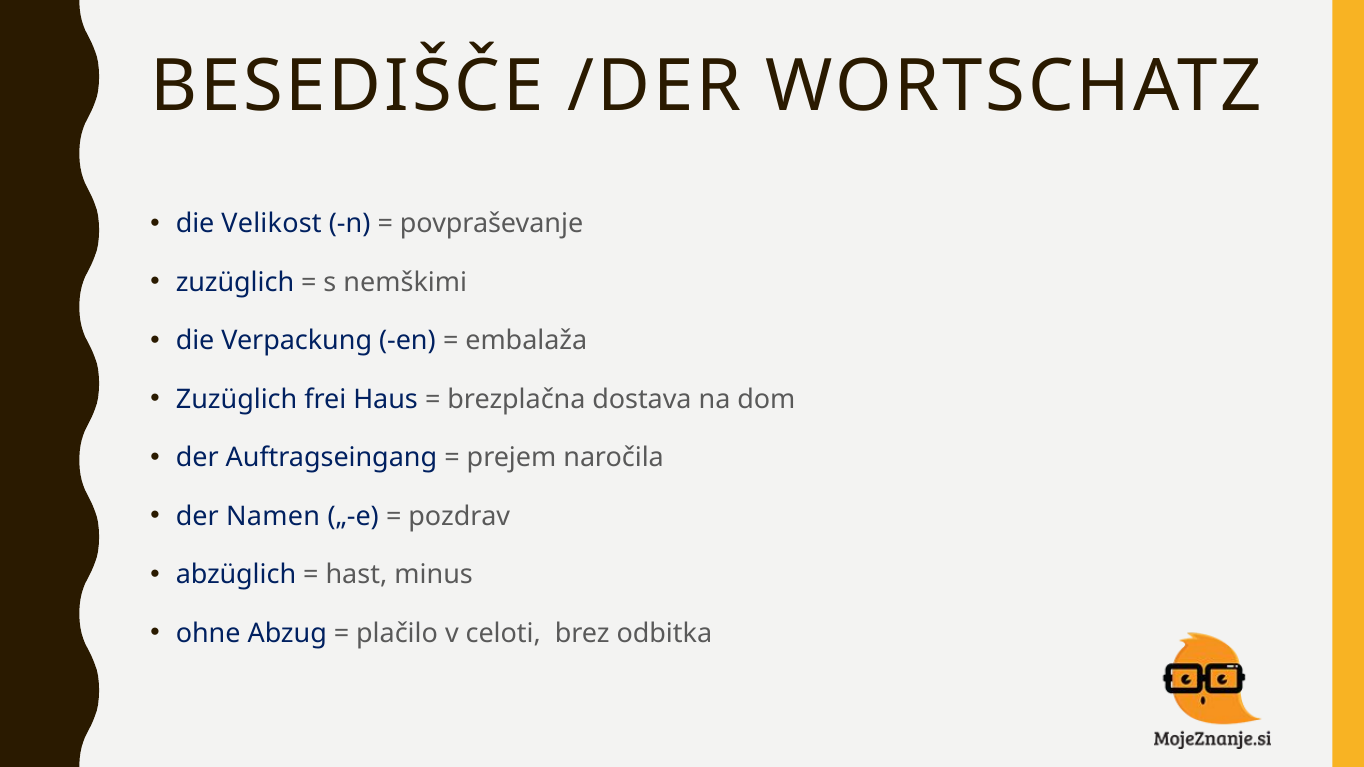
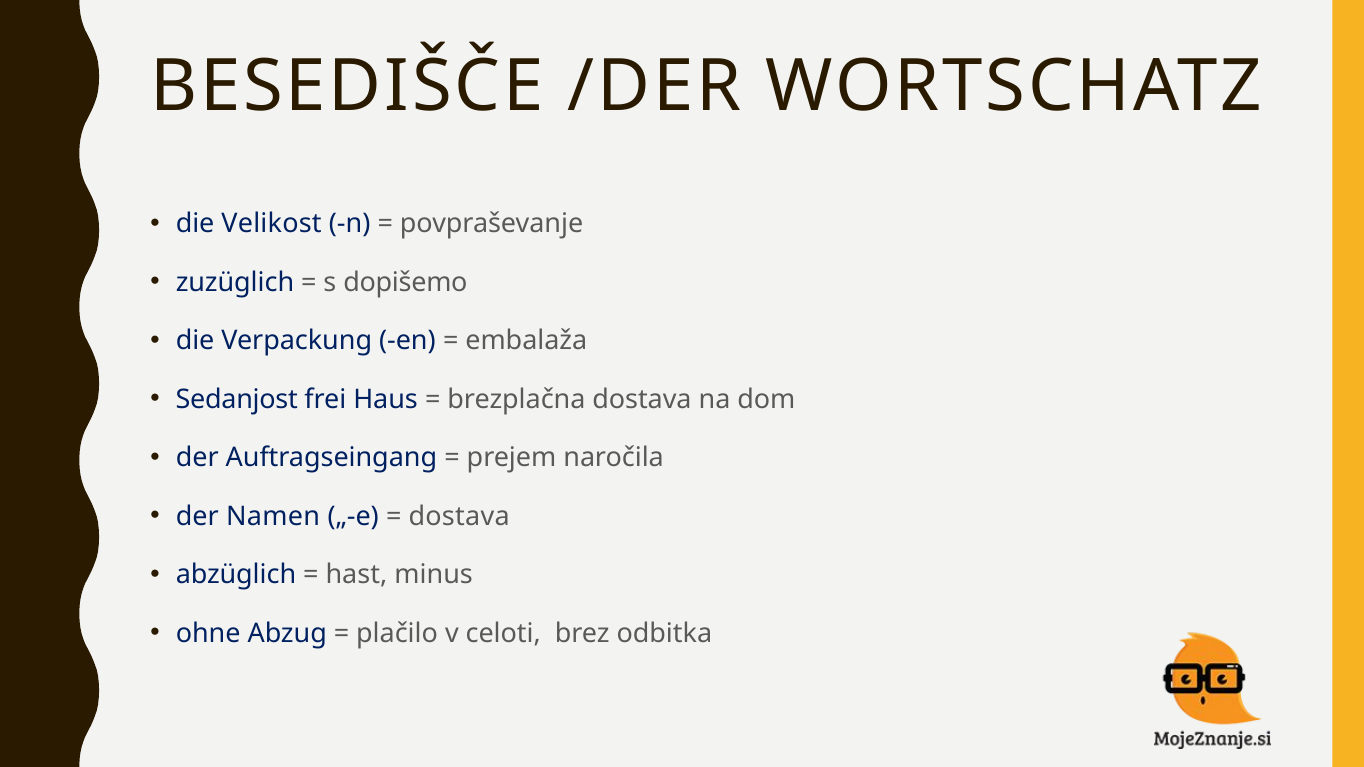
nemškimi: nemškimi -> dopišemo (405, 283)
Zuzüglich: Zuzüglich -> Sedanjost (237, 400)
pozdrav: pozdrav -> dostava (459, 517)
